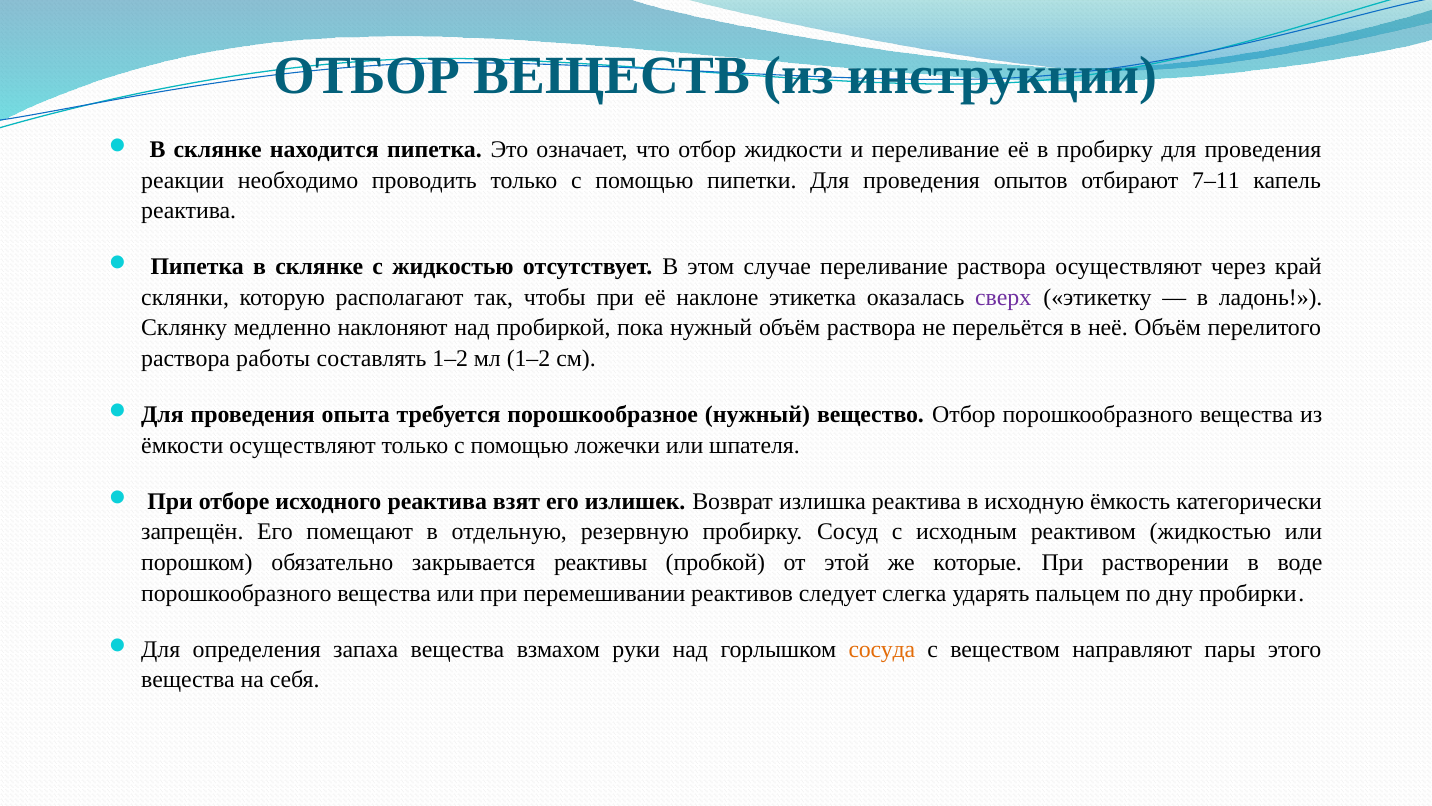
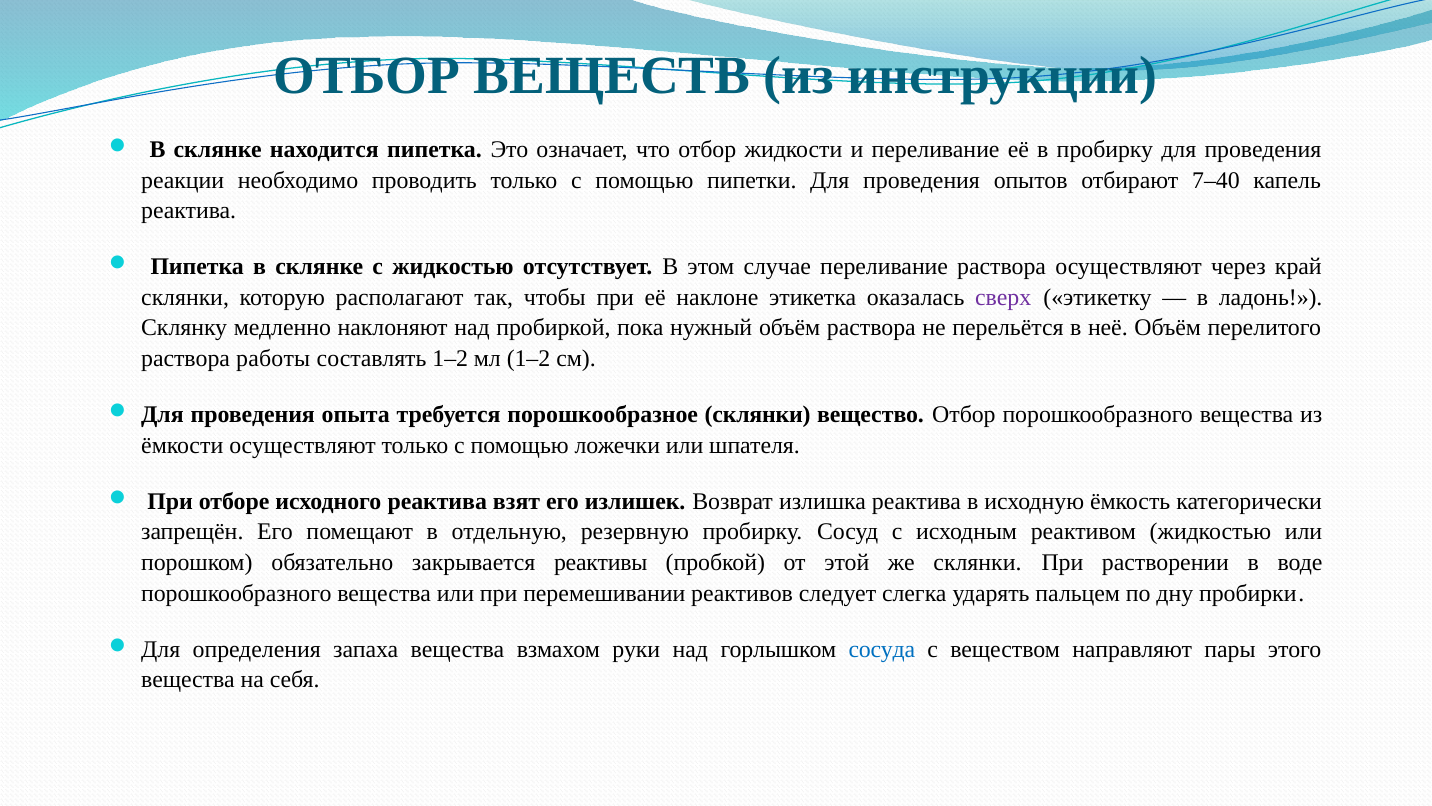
7–11: 7–11 -> 7–40 (1216, 180)
порошкообразное нужный: нужный -> склянки (758, 414)
же которые: которые -> склянки (977, 562)
сосуда colour: orange -> blue (882, 649)
